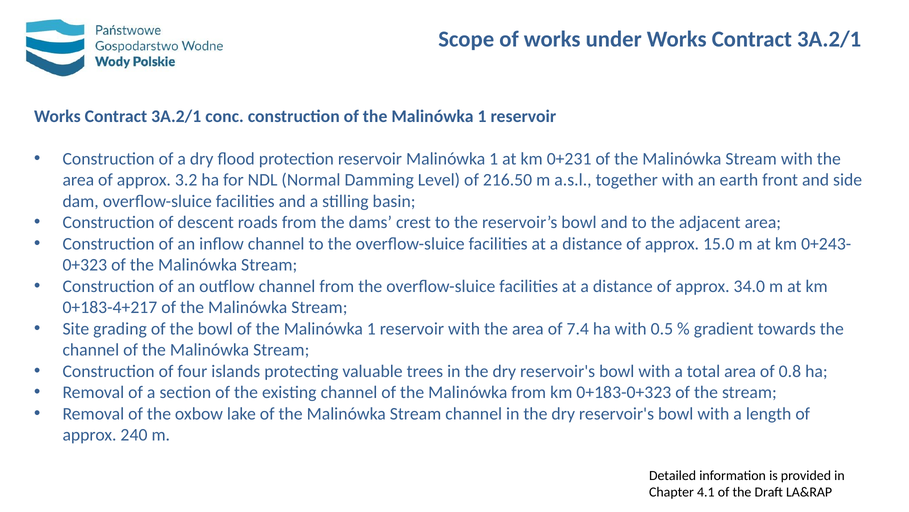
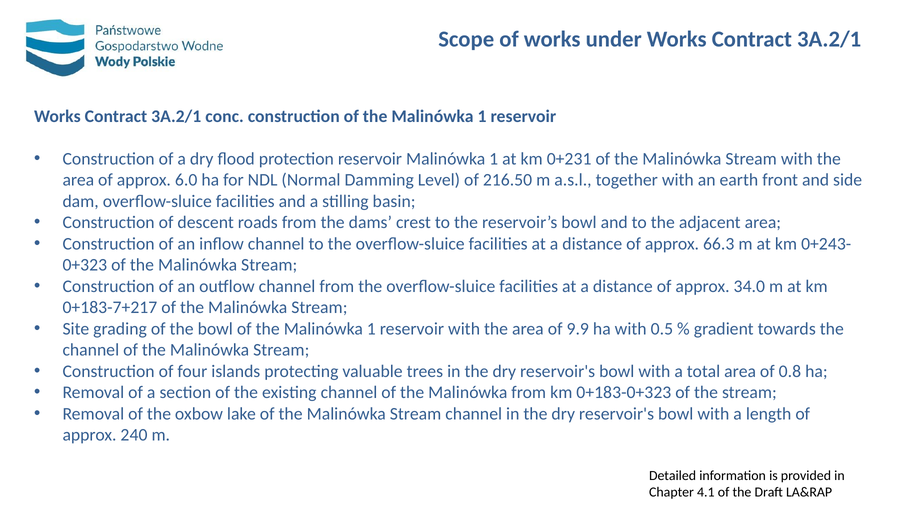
3.2: 3.2 -> 6.0 (186, 180)
15.0: 15.0 -> 66.3 (719, 243)
0+183-4+217: 0+183-4+217 -> 0+183-7+217 (110, 307)
7.4: 7.4 -> 9.9 (578, 328)
